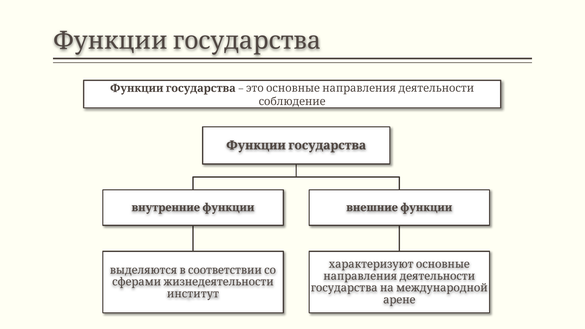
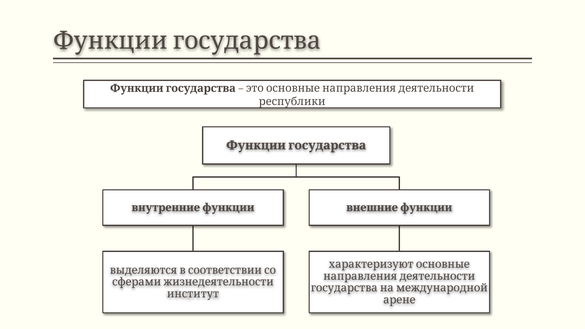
соблюдение: соблюдение -> республики (292, 101)
